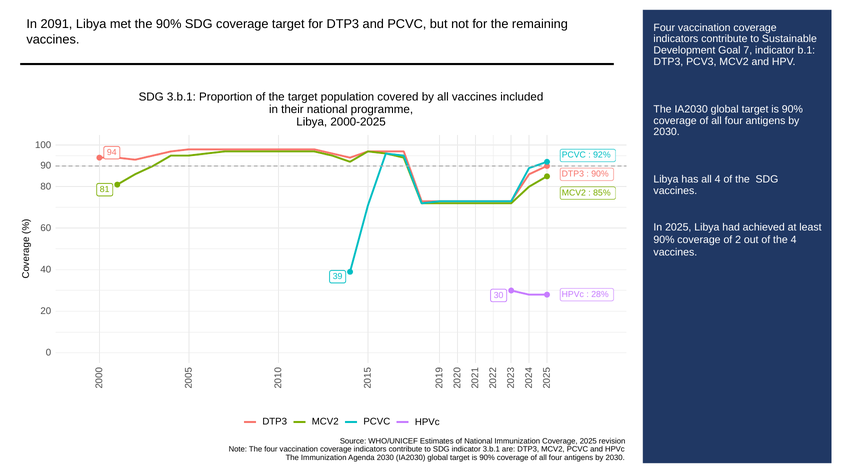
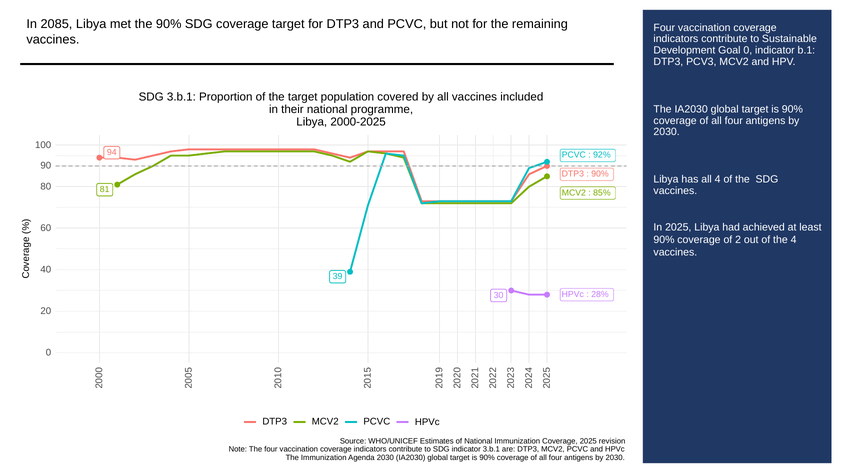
2091: 2091 -> 2085 (56, 24)
Goal 7: 7 -> 0 (748, 50)
